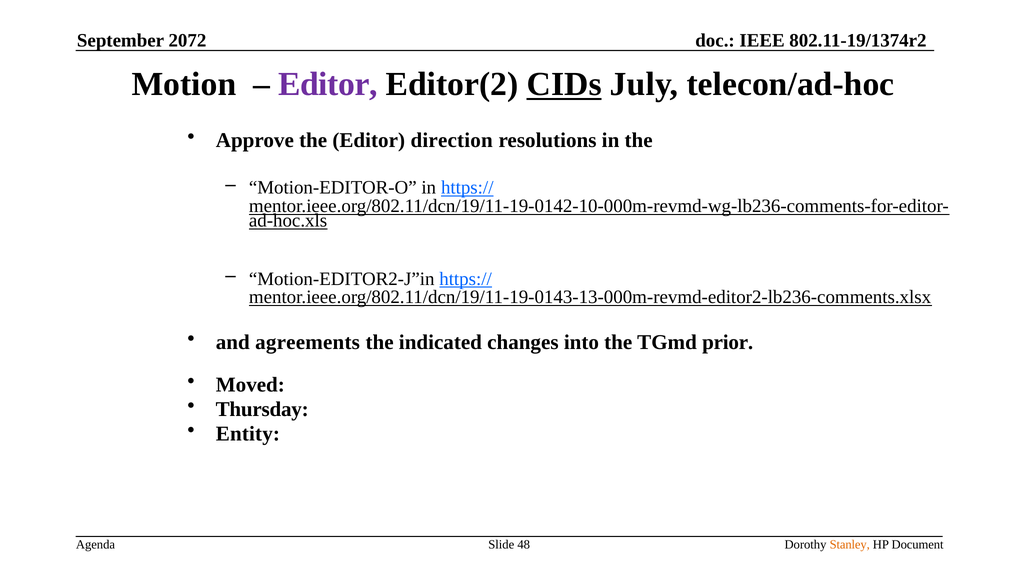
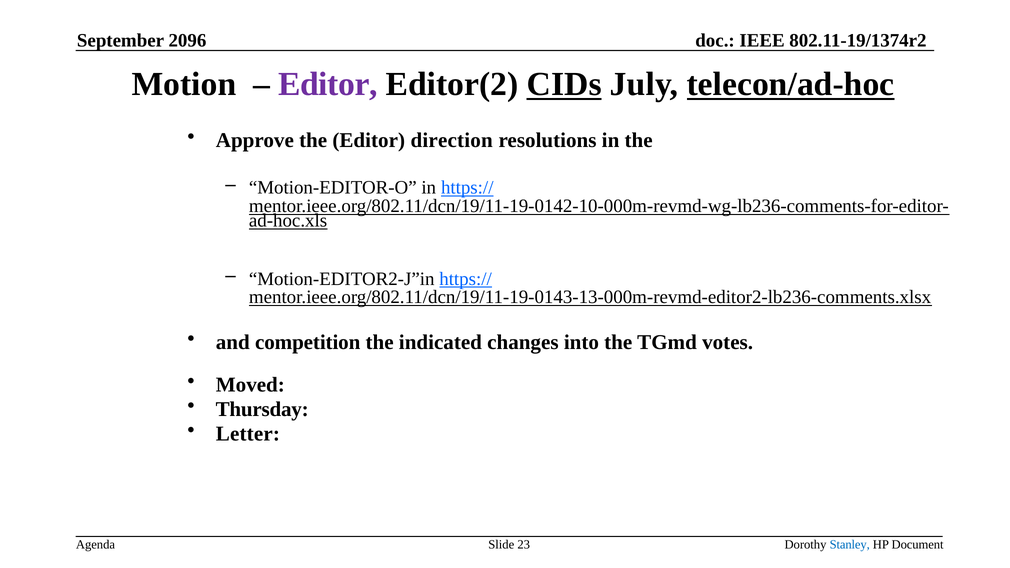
2072: 2072 -> 2096 (187, 40)
telecon/ad-hoc underline: none -> present (791, 84)
agreements: agreements -> competition (308, 342)
prior: prior -> votes (728, 342)
Entity: Entity -> Letter (248, 434)
48: 48 -> 23 (524, 545)
Stanley colour: orange -> blue (850, 545)
